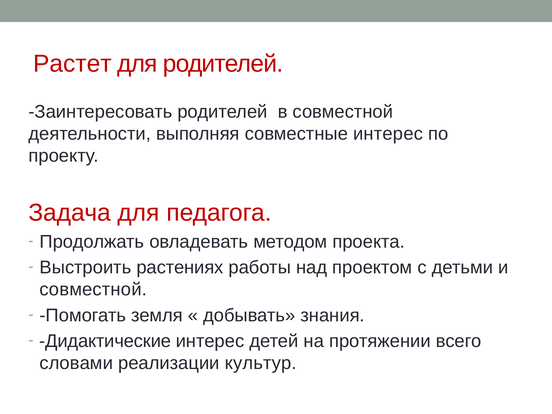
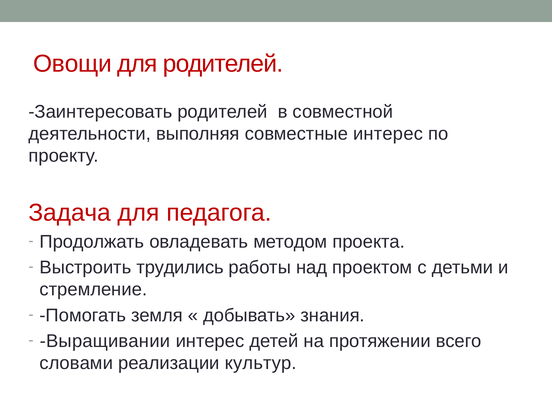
Растет: Растет -> Овощи (73, 64)
растениях: растениях -> трудились (180, 267)
совместной: совместной -> стремление (93, 290)
Дидактические: Дидактические -> Выращивании (105, 341)
